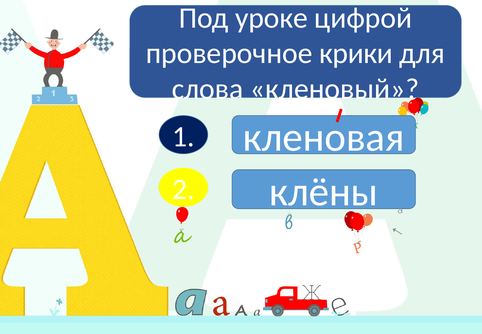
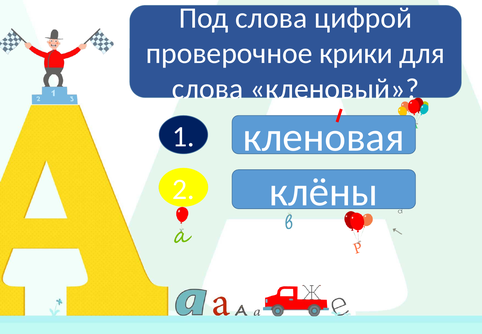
Под уроке: уроке -> слова (271, 18)
